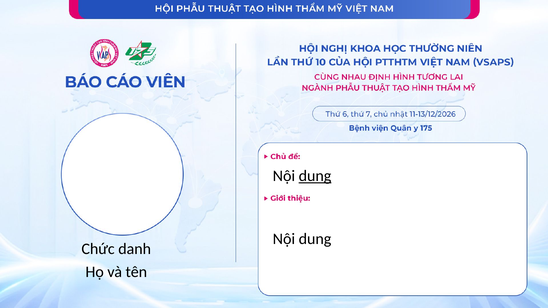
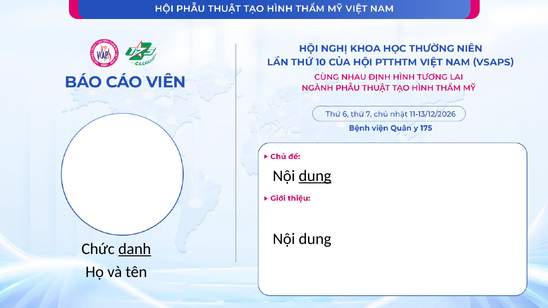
danh underline: none -> present (135, 249)
